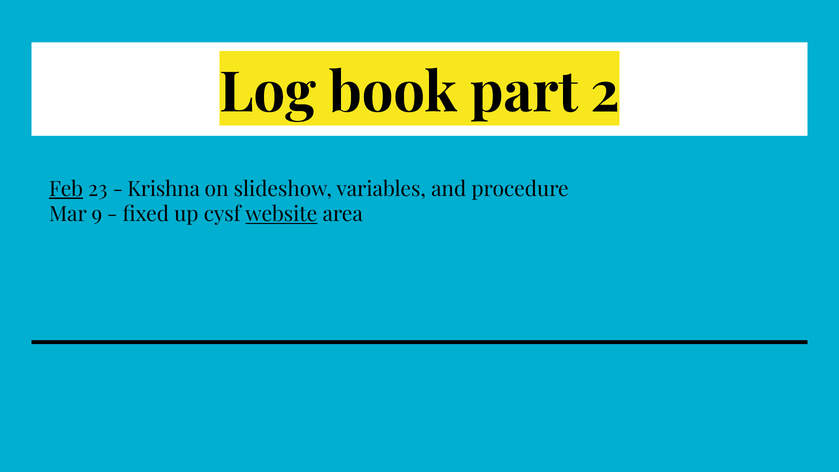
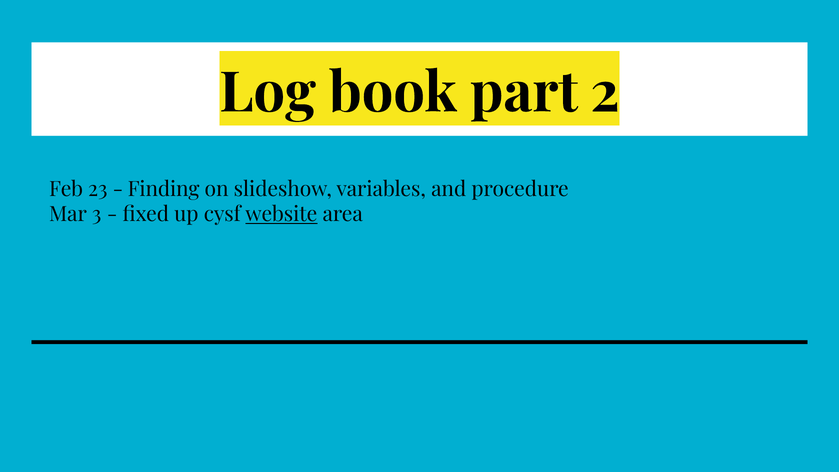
Feb underline: present -> none (66, 189)
Krishna: Krishna -> Finding (164, 189)
9: 9 -> 3 (97, 214)
